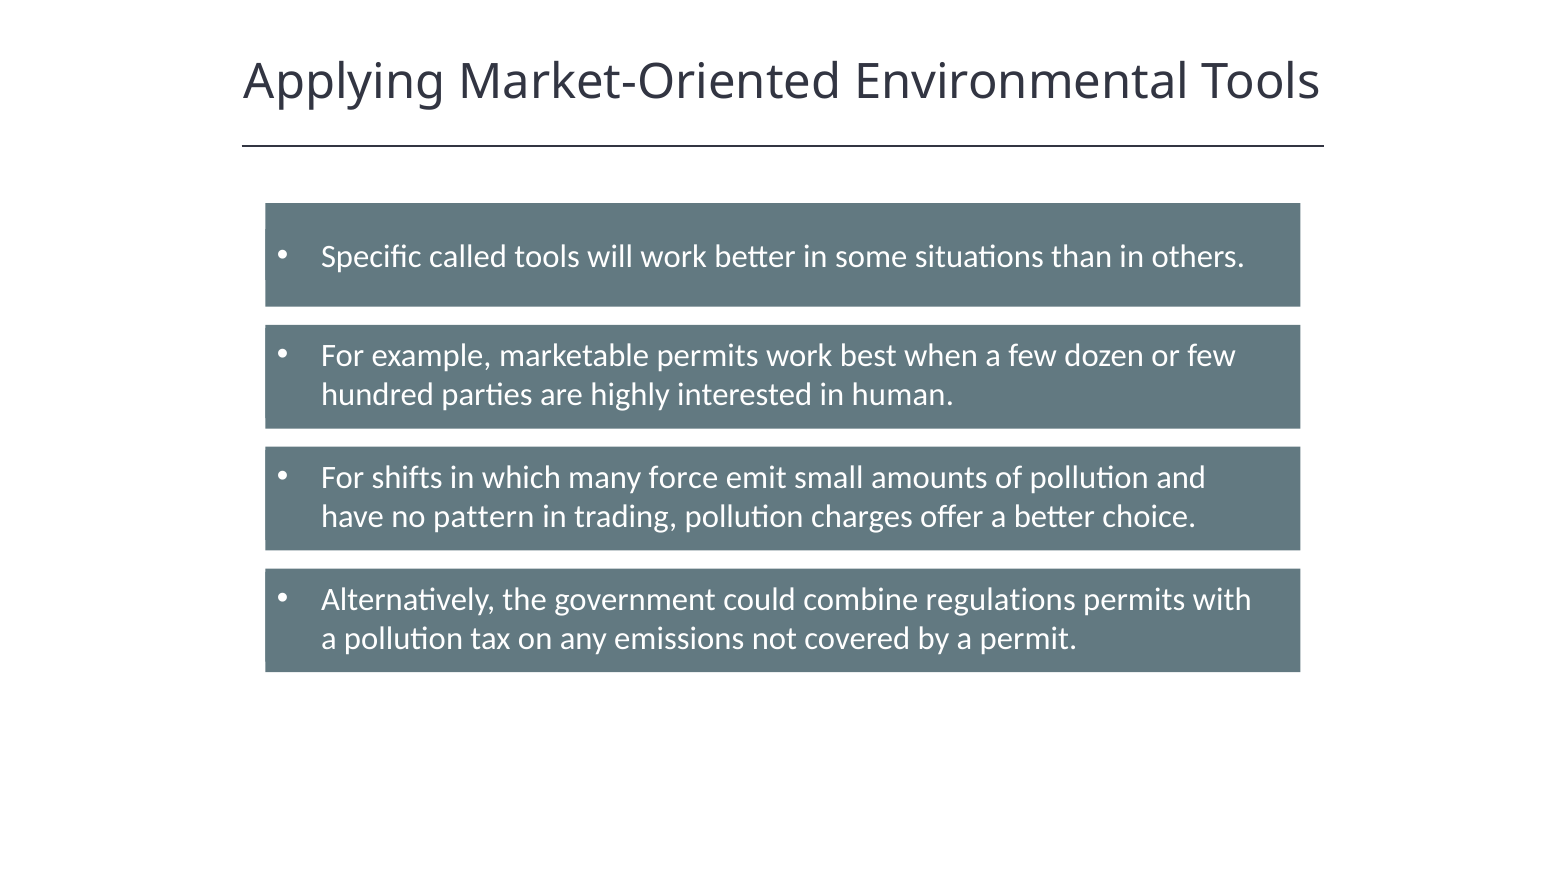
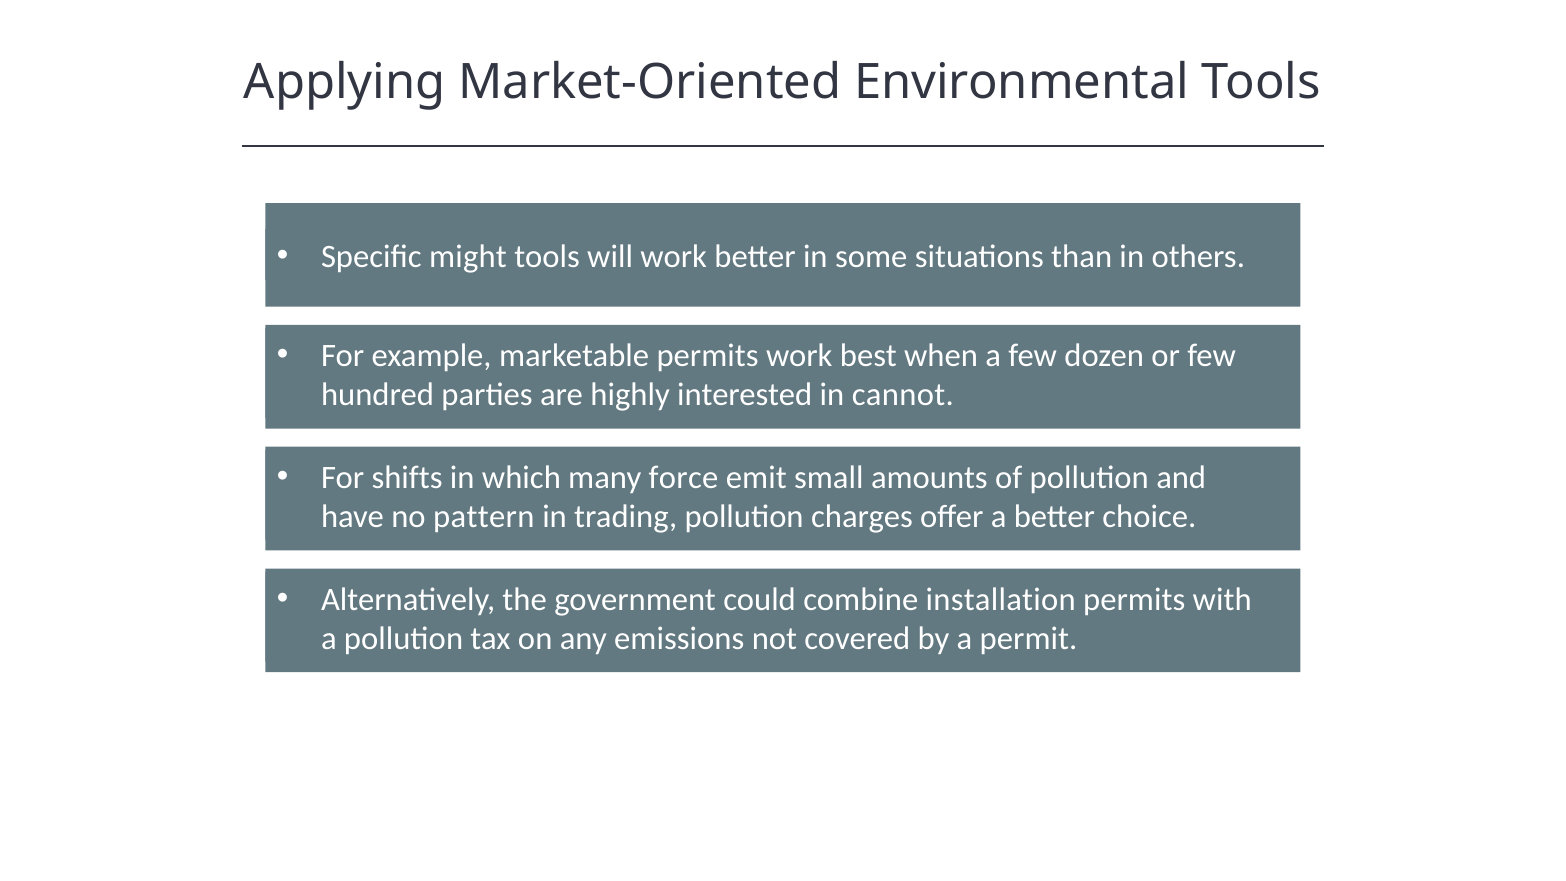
called: called -> might (468, 257)
human: human -> cannot (903, 395)
regulations: regulations -> installation (1001, 599)
